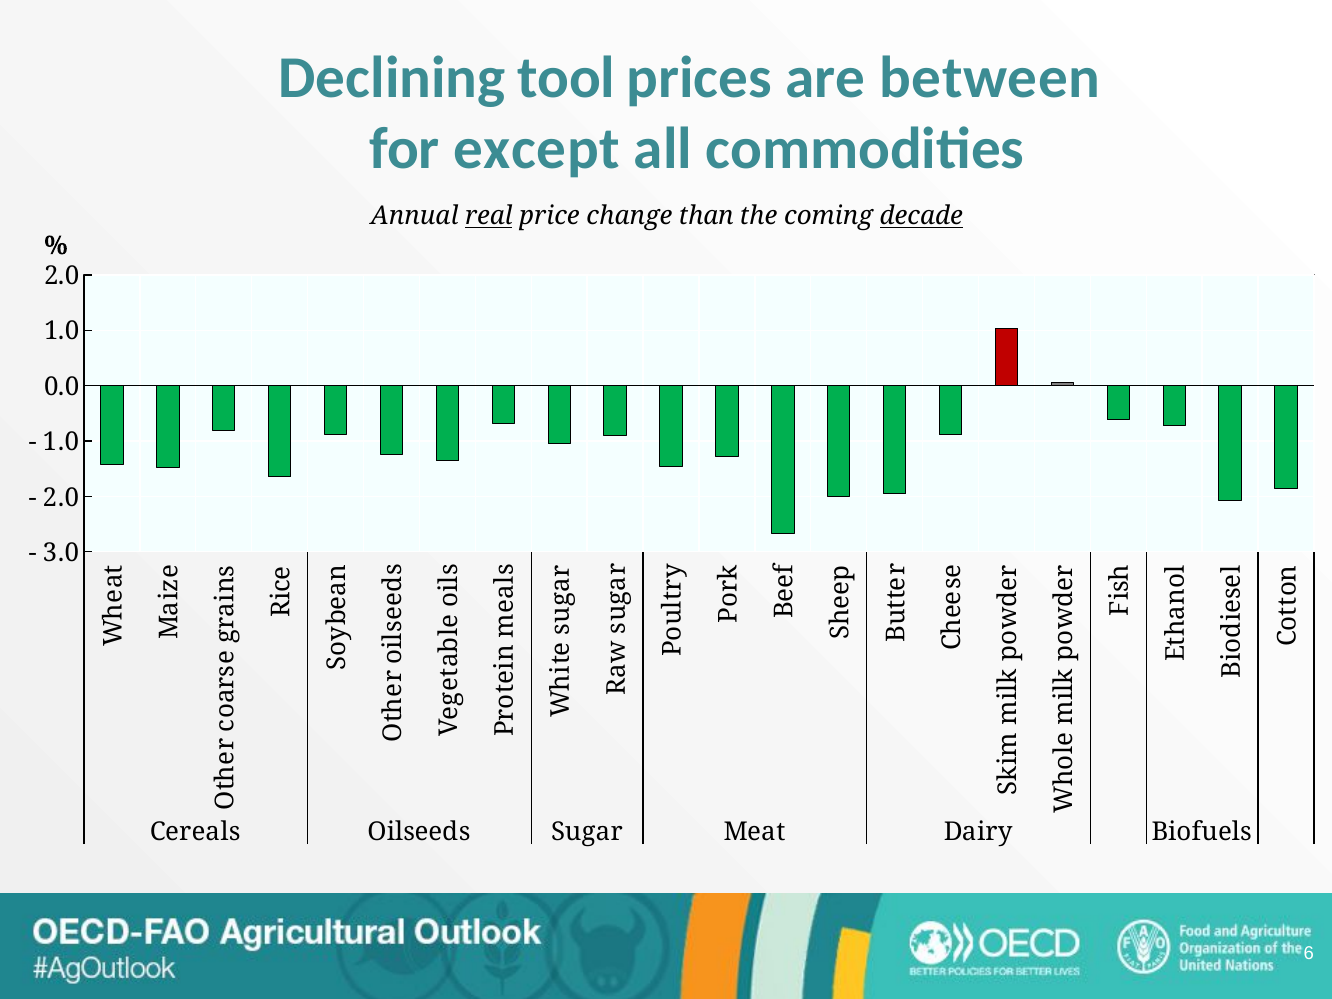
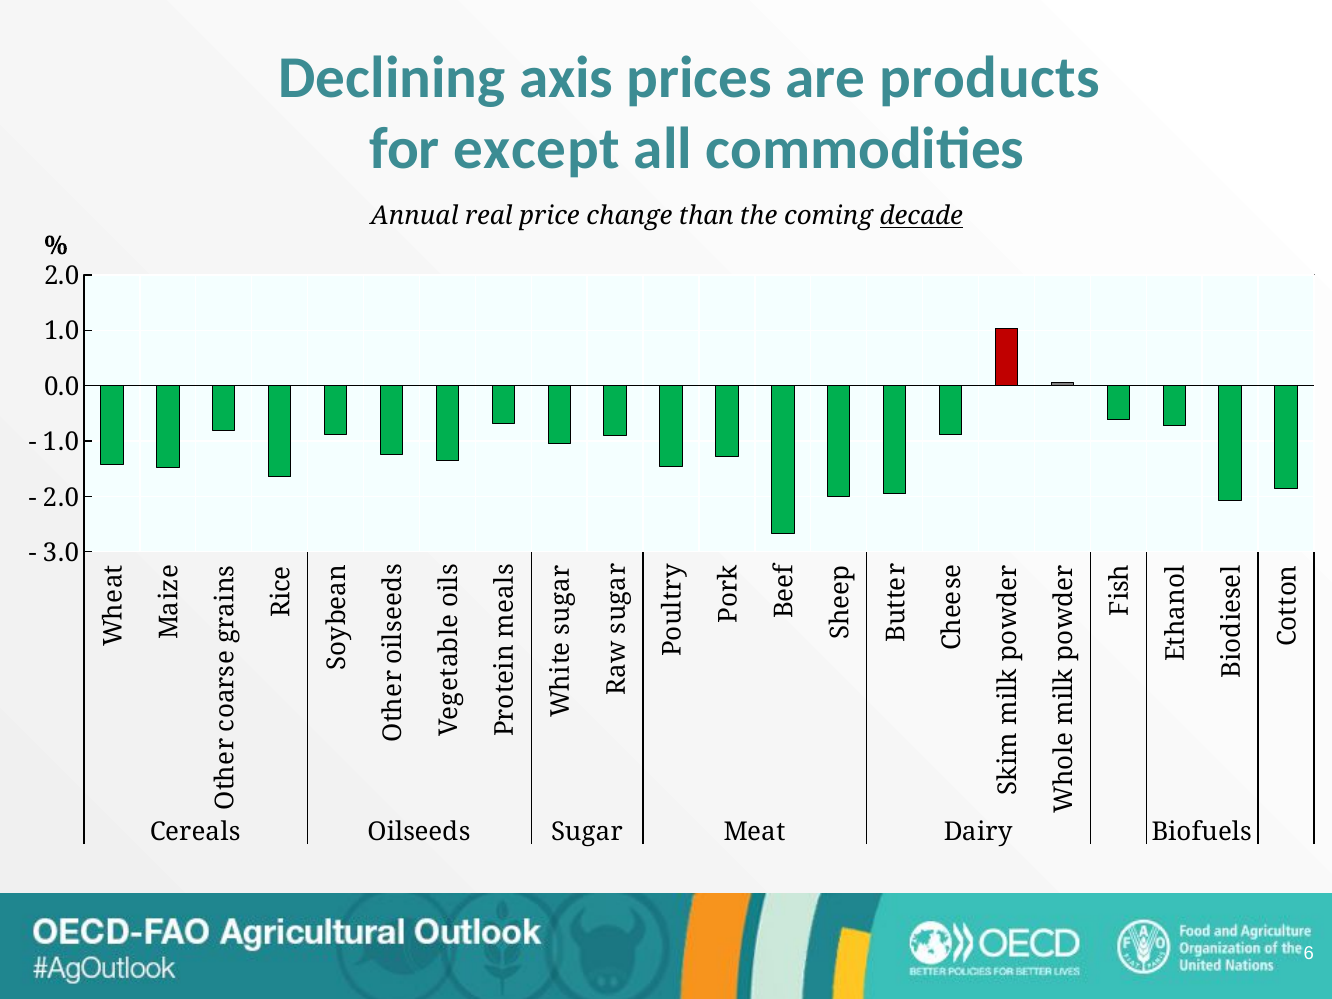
tool: tool -> axis (566, 78)
between: between -> products (990, 78)
real underline: present -> none (489, 216)
